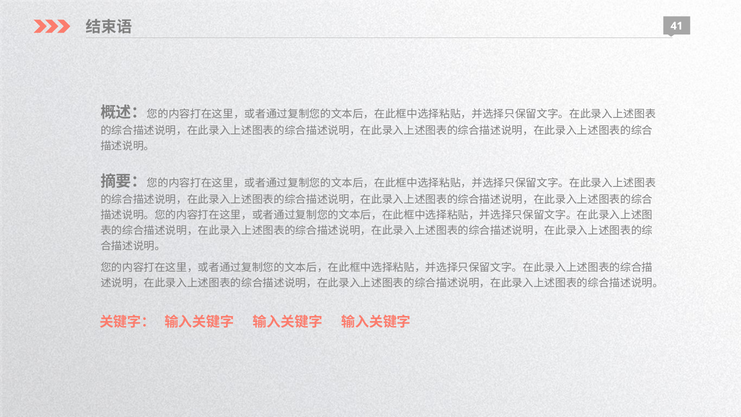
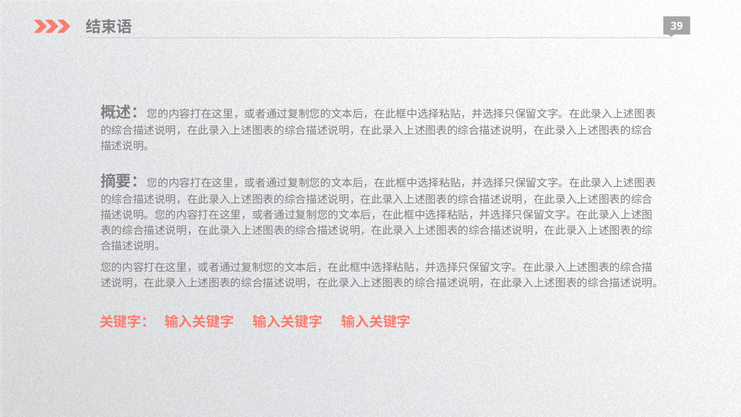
41: 41 -> 39 (677, 26)
